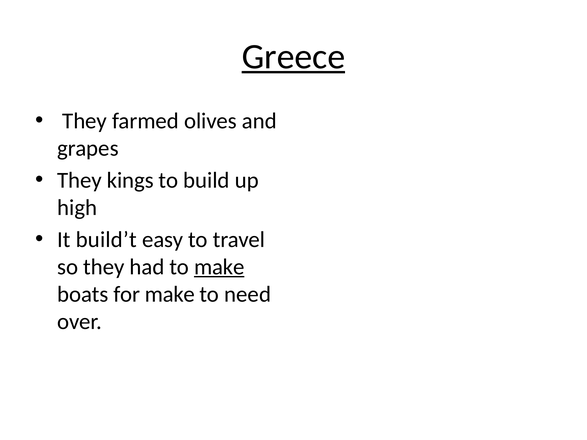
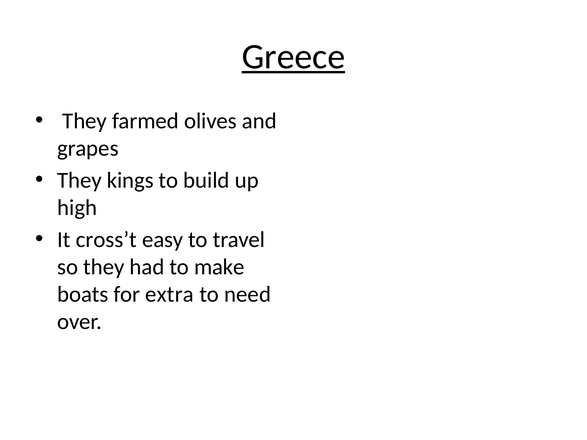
build’t: build’t -> cross’t (106, 240)
make underline: present -> none (219, 267)
for make: make -> extra (170, 295)
